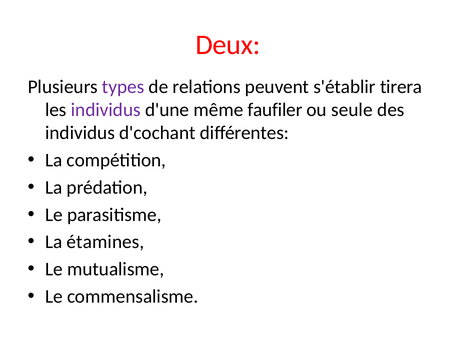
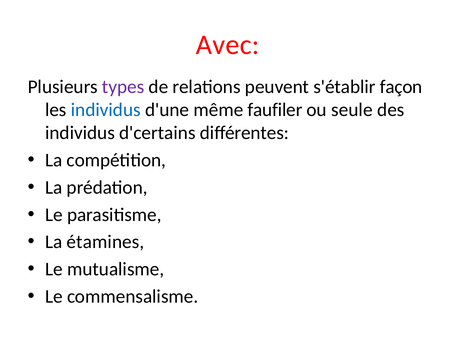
Deux: Deux -> Avec (228, 45)
tirera: tirera -> façon (401, 87)
individus colour: purple -> blue (106, 110)
d'cochant: d'cochant -> d'certains (157, 133)
